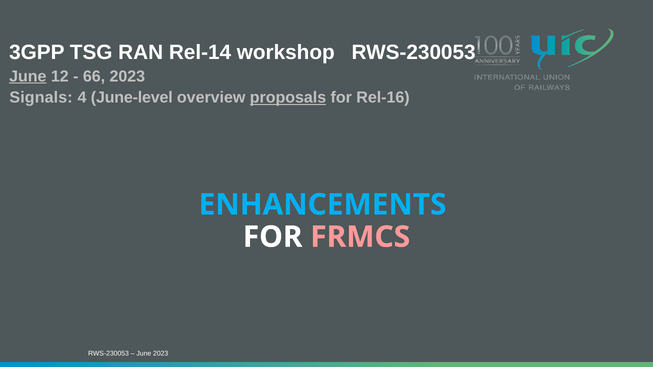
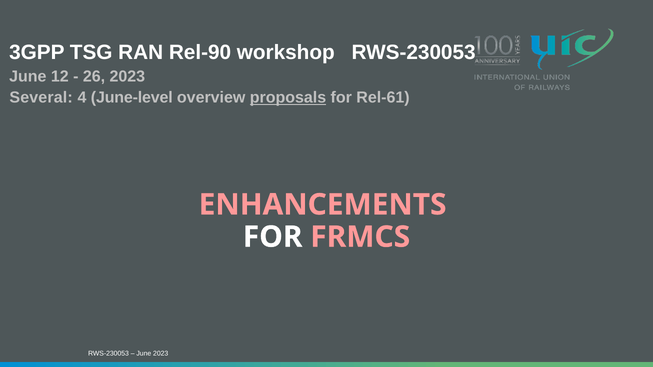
Rel-14: Rel-14 -> Rel-90 (200, 53)
June underline: present -> none (28, 76)
66: 66 -> 26 (94, 76)
Signals: Signals -> Several (41, 98)
Rel-16: Rel-16 -> Rel-61 (383, 98)
ENHANCEMENTS colour: light blue -> pink (323, 205)
